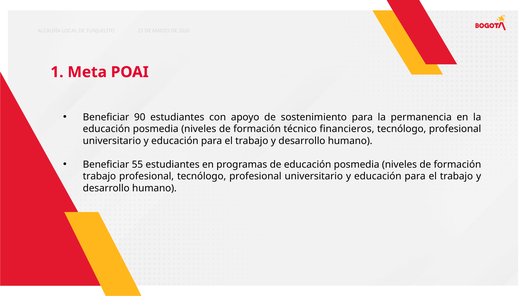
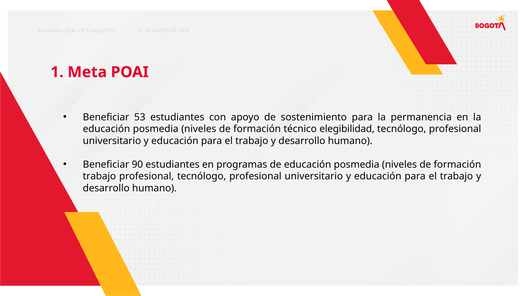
90: 90 -> 53 (140, 117)
financieros: financieros -> elegibilidad (347, 129)
55: 55 -> 90 (137, 164)
